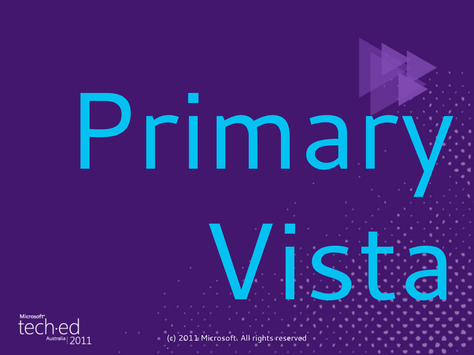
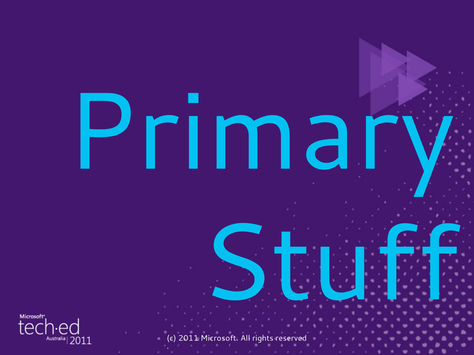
Vista: Vista -> Stuff (329, 264)
